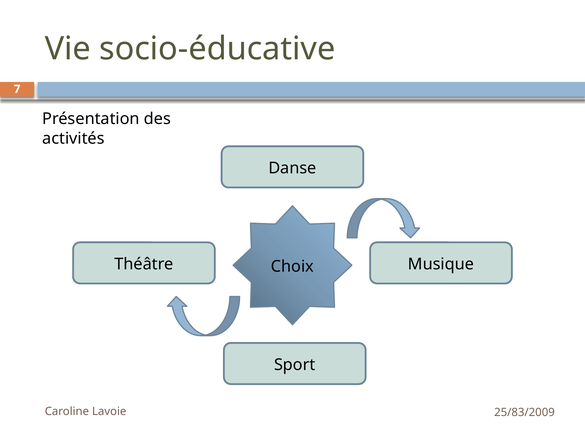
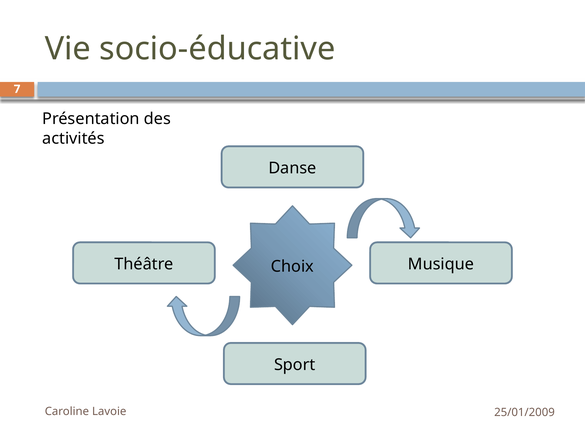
25/83/2009: 25/83/2009 -> 25/01/2009 (524, 412)
